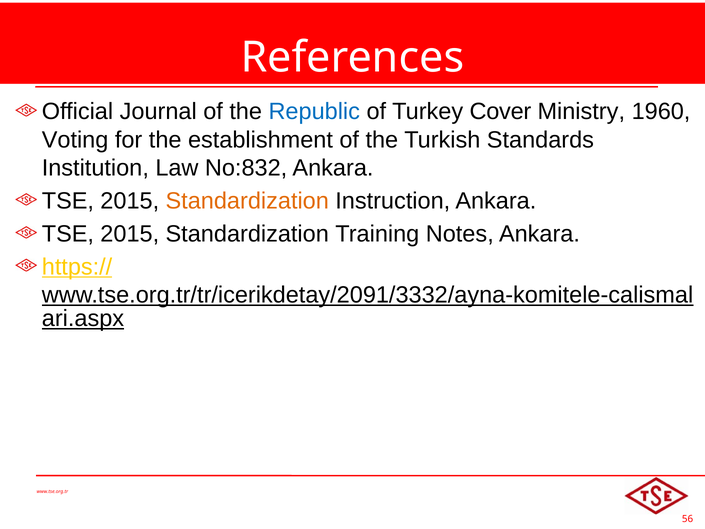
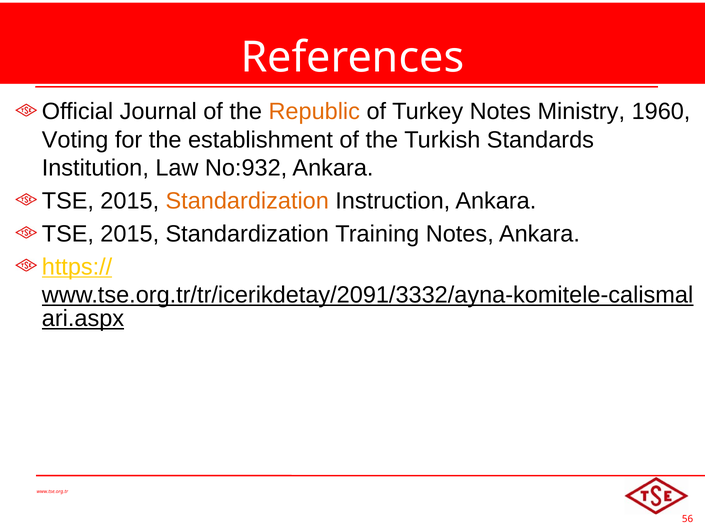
Republic colour: blue -> orange (314, 112)
Turkey Cover: Cover -> Notes (500, 112)
No:832: No:832 -> No:932 (246, 168)
